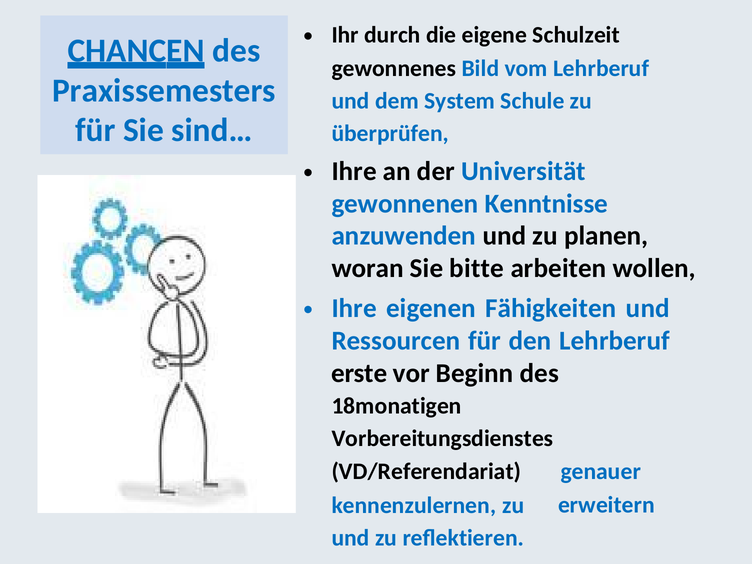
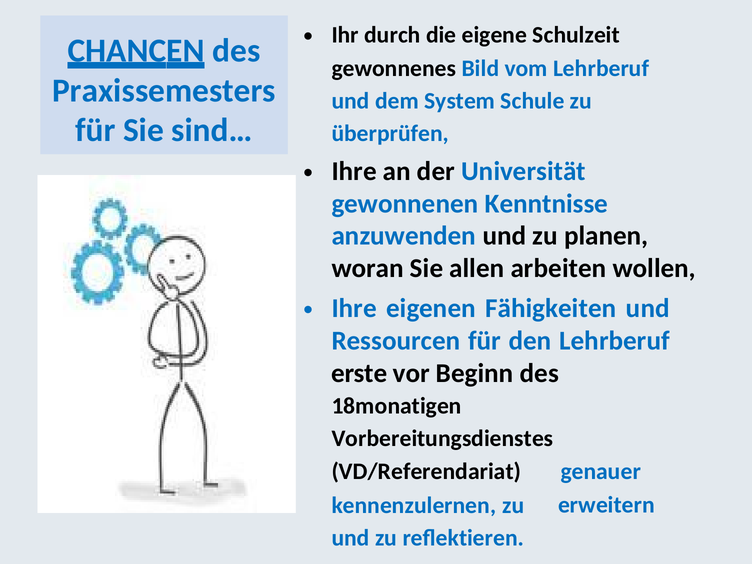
bitte: bitte -> allen (477, 268)
